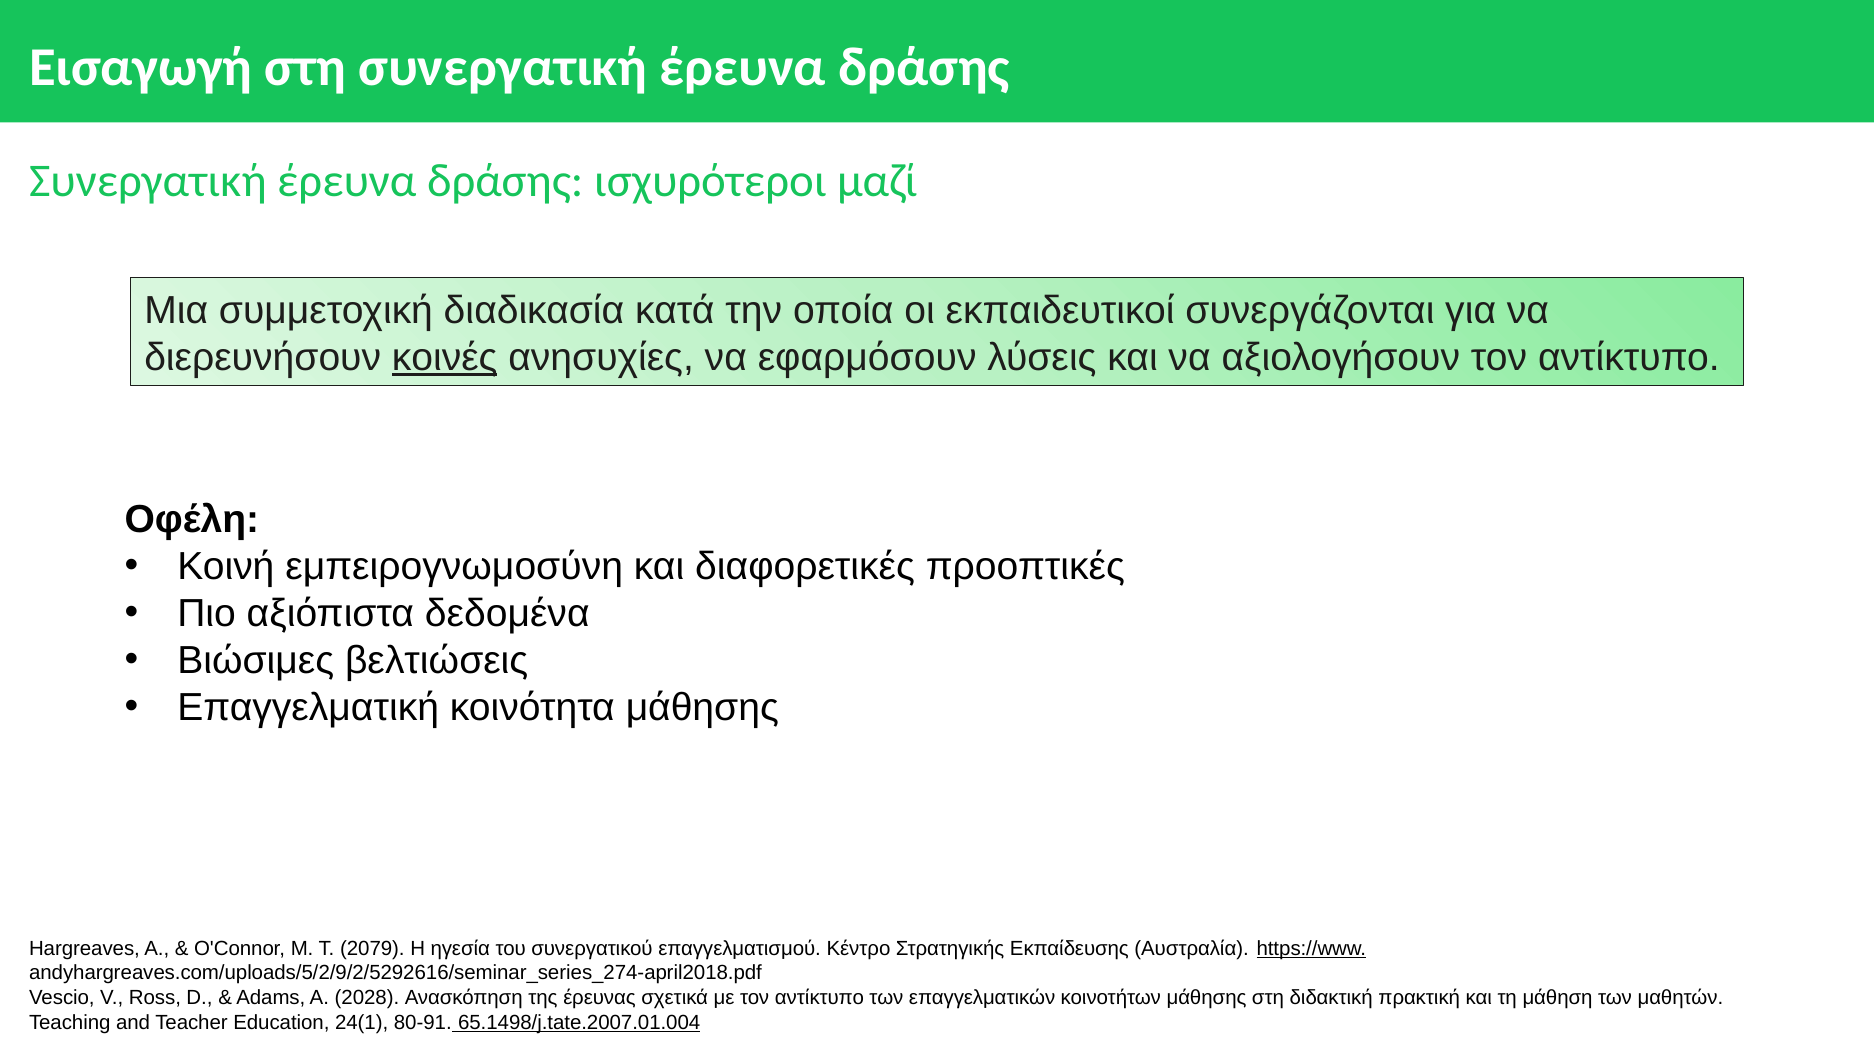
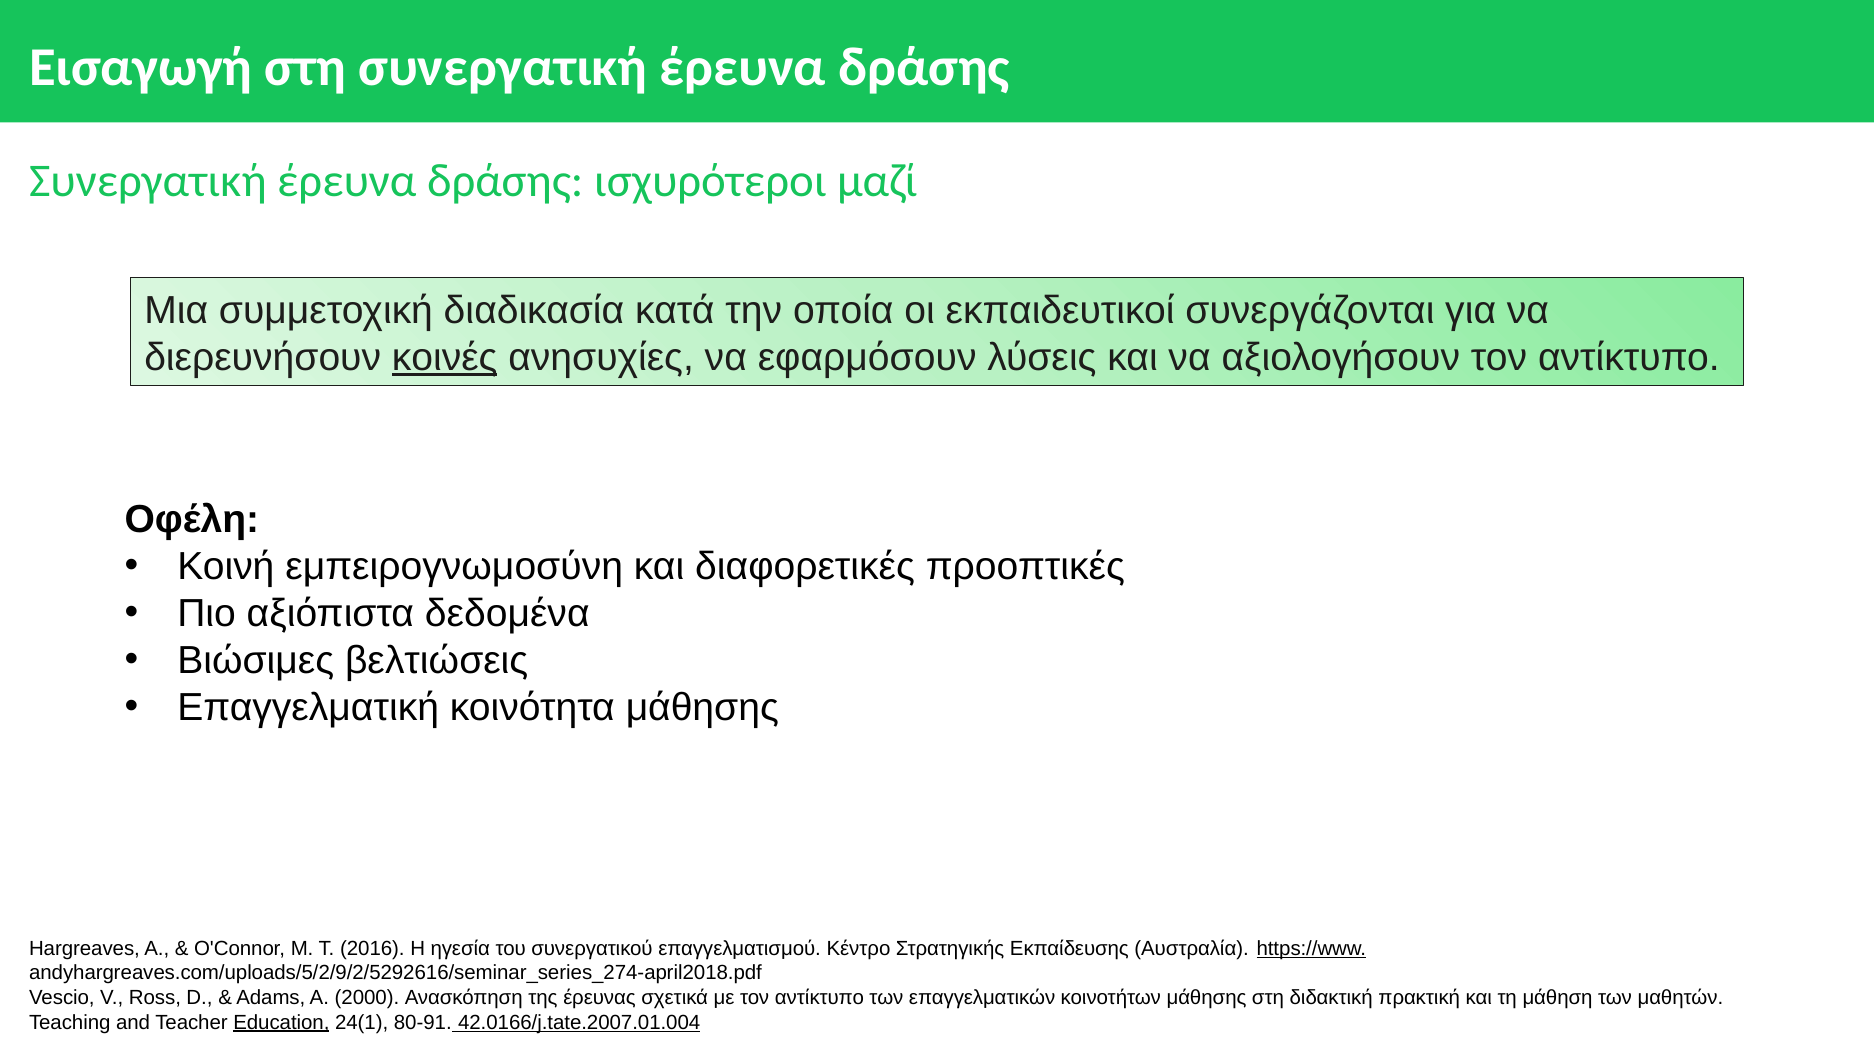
2079: 2079 -> 2016 (372, 949)
2028: 2028 -> 2000 (367, 998)
Education underline: none -> present (281, 1022)
65.1498/j.tate.2007.01.004: 65.1498/j.tate.2007.01.004 -> 42.0166/j.tate.2007.01.004 (579, 1022)
